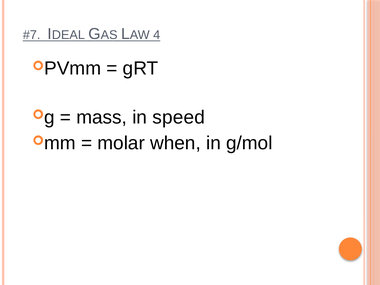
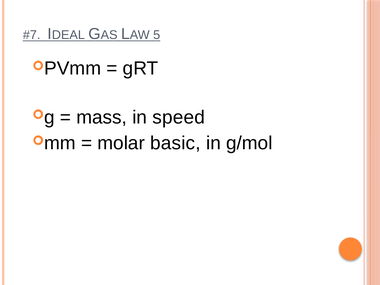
4: 4 -> 5 (157, 35)
when: when -> basic (175, 143)
